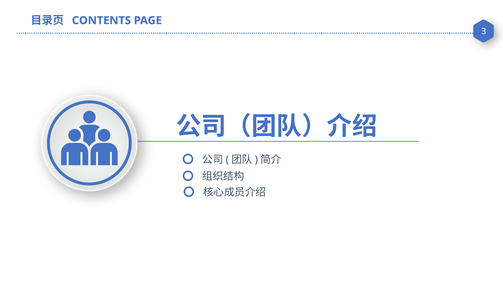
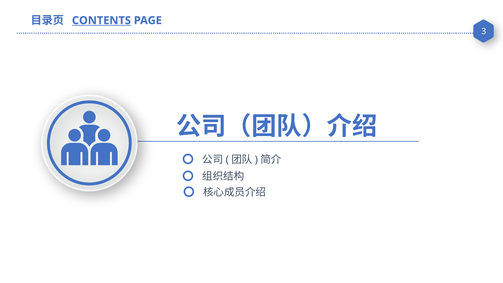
CONTENTS underline: none -> present (101, 20)
